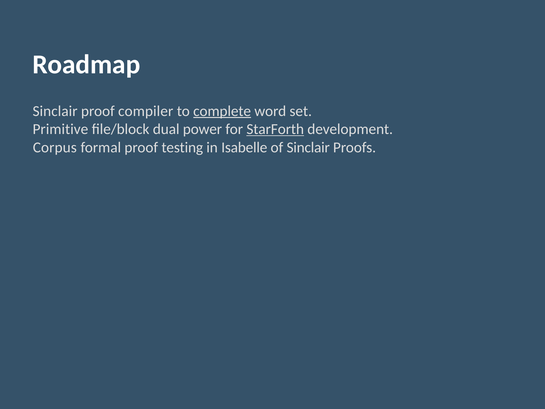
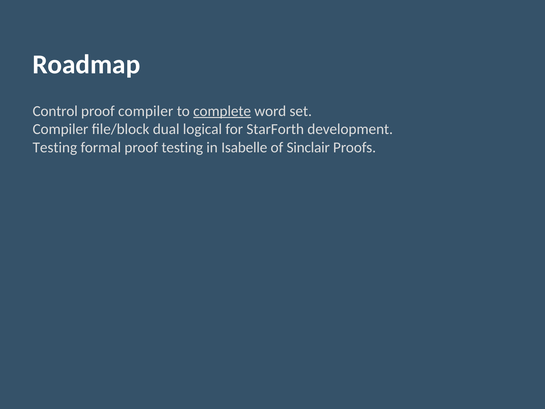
Sinclair: Sinclair -> Control (55, 111)
Primitive: Primitive -> Compiler (60, 129)
power: power -> logical (202, 129)
StarForth underline: present -> none (275, 129)
Corpus: Corpus -> Testing (55, 147)
